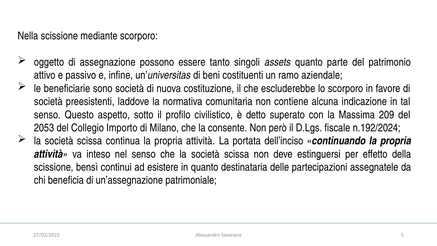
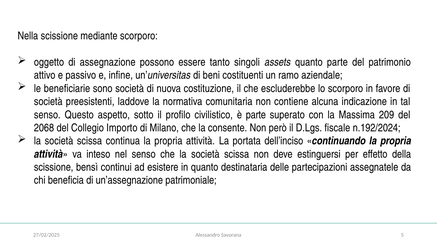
è detto: detto -> parte (256, 115)
2053: 2053 -> 2068 (44, 128)
